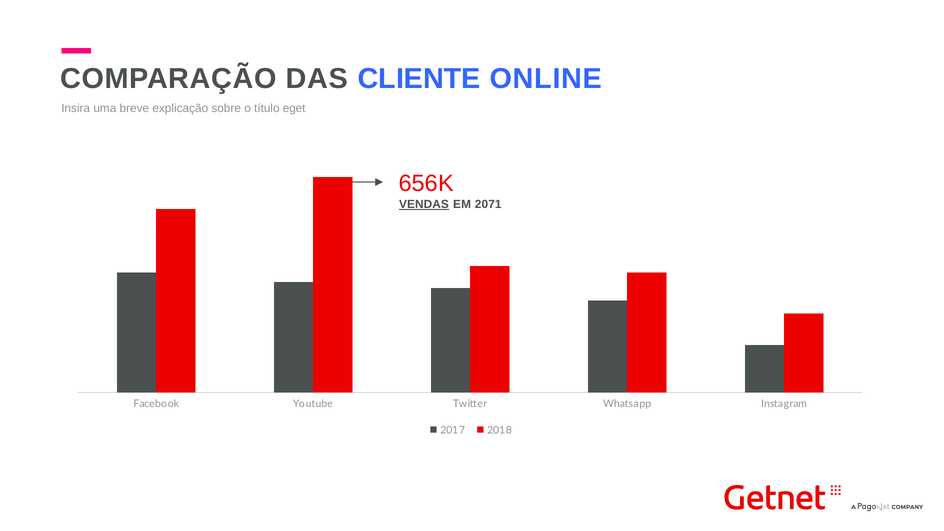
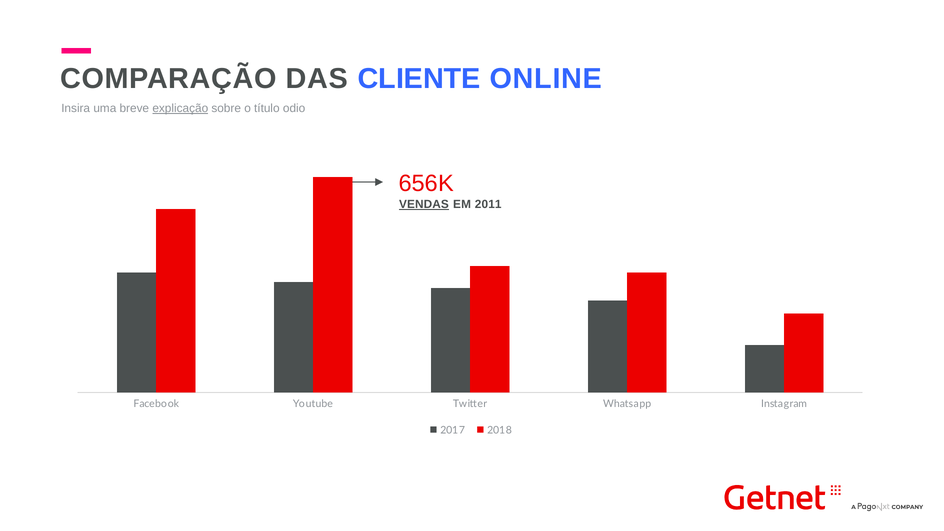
explicação underline: none -> present (180, 108)
eget: eget -> odio (294, 108)
2071: 2071 -> 2011 (488, 204)
